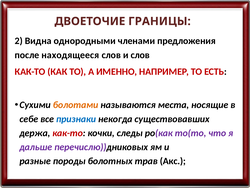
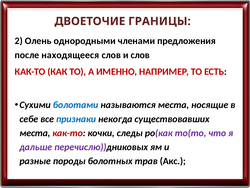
Видна: Видна -> Олень (38, 41)
болотами colour: orange -> blue (76, 105)
держа: держа -> места (35, 133)
